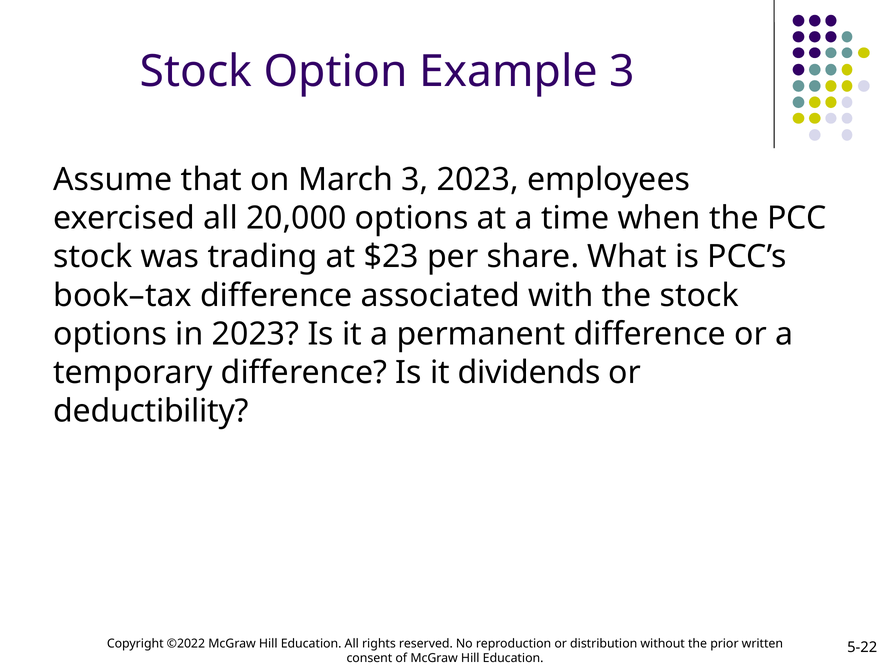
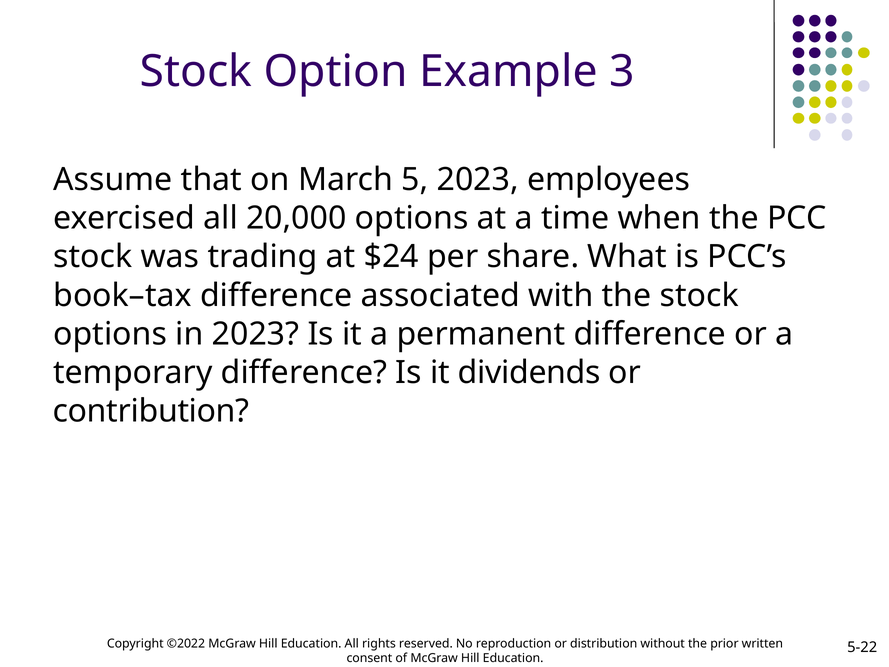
March 3: 3 -> 5 (415, 180)
$23: $23 -> $24 (391, 257)
deductibility: deductibility -> contribution (151, 411)
